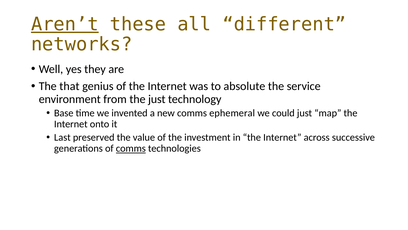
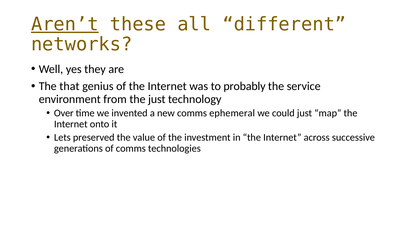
absolute: absolute -> probably (244, 86)
Base: Base -> Over (64, 113)
Last: Last -> Lets (62, 137)
comms underline: present -> none (131, 148)
